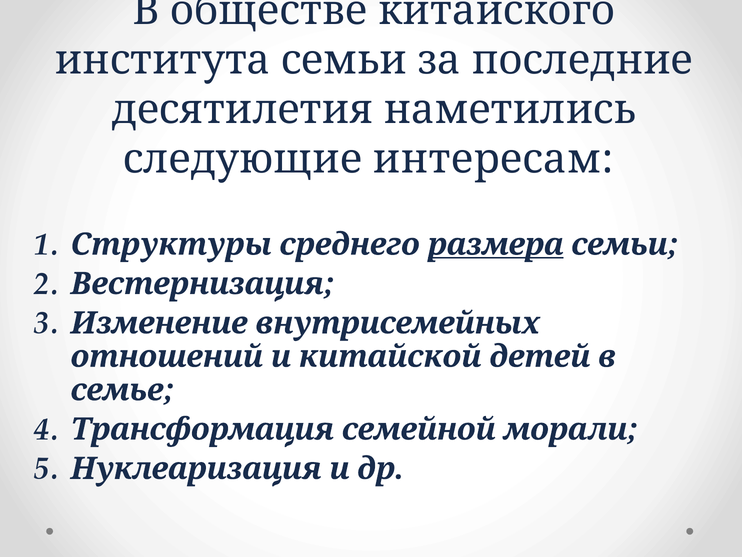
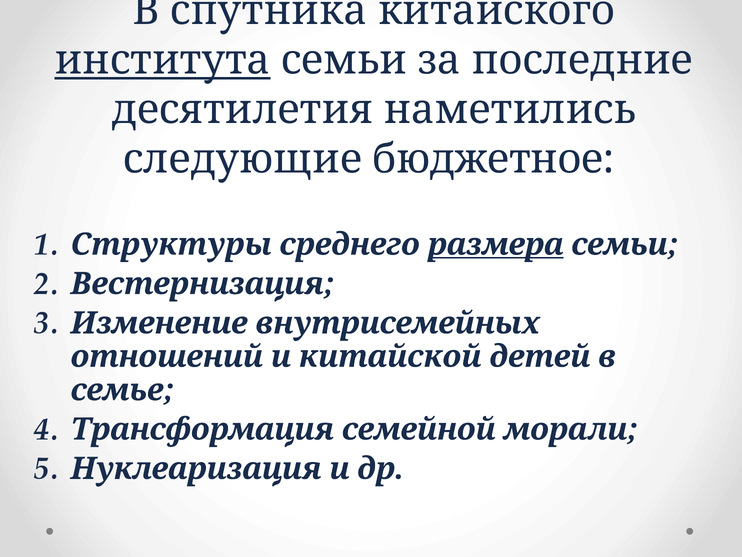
обществе: обществе -> спутника (269, 11)
института underline: none -> present (163, 60)
интересам: интересам -> бюджетное (493, 159)
